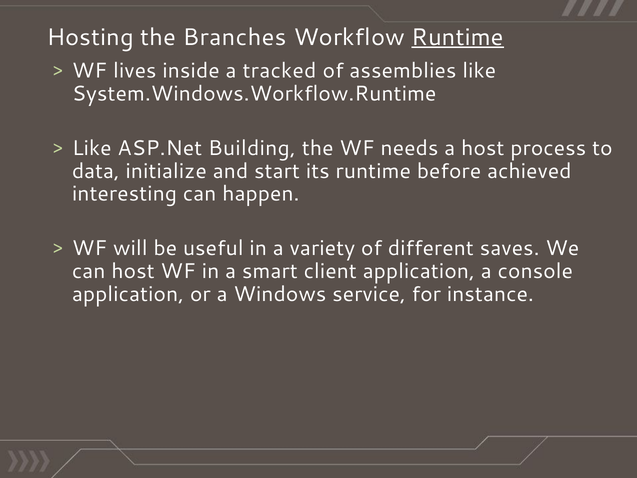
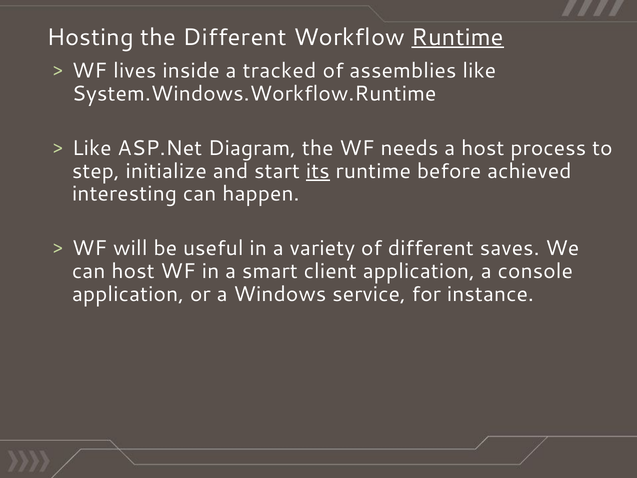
the Branches: Branches -> Different (235, 37)
Building: Building -> Diagram (252, 148)
data: data -> step (96, 171)
its underline: none -> present (318, 171)
